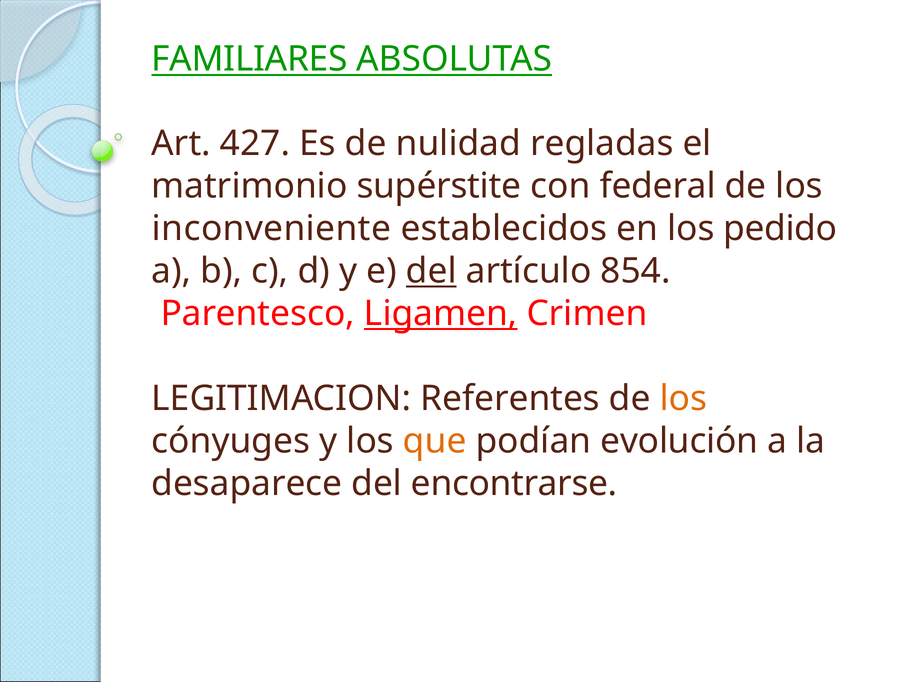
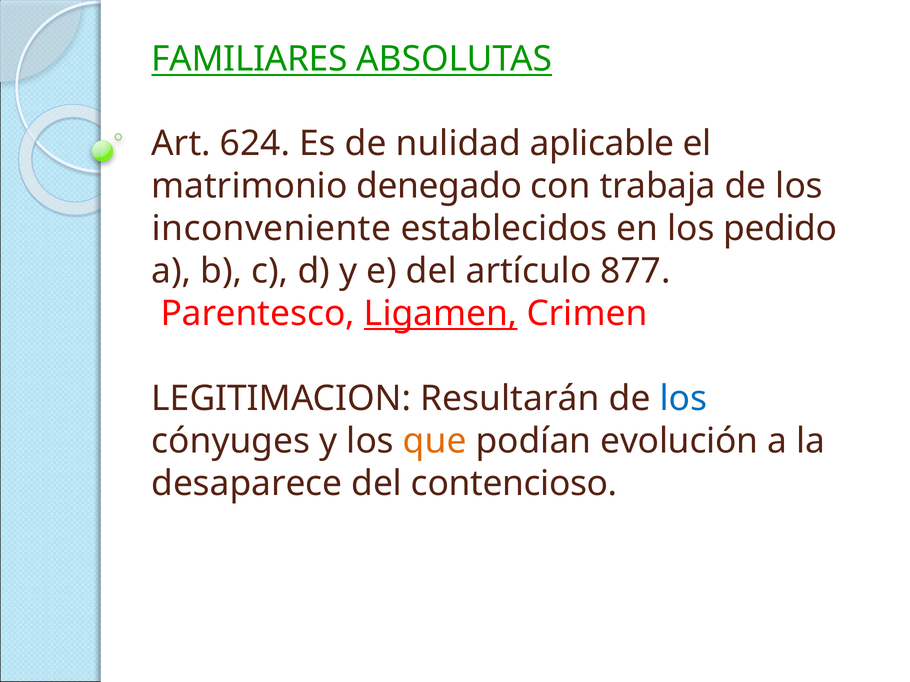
427: 427 -> 624 (255, 144)
regladas: regladas -> aplicable (602, 144)
supérstite: supérstite -> denegado (439, 186)
federal: federal -> trabaja (658, 186)
del underline: present -> none (431, 271)
854: 854 -> 877 (636, 271)
Referentes: Referentes -> Resultarán (510, 399)
los colour: orange -> blue (683, 399)
encontrarse: encontrarse -> contencioso (514, 484)
